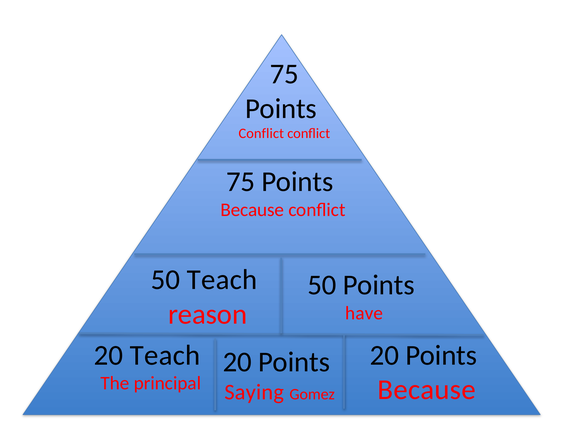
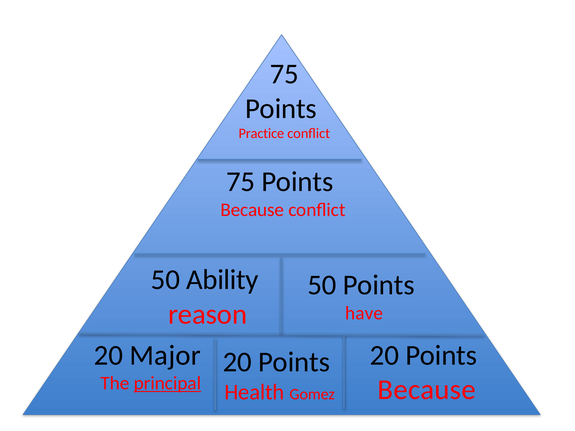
Conflict: Conflict -> Practice (261, 134)
50 Teach: Teach -> Ability (222, 280)
20 Teach: Teach -> Major (165, 355)
principal underline: none -> present (167, 384)
Saying: Saying -> Health (254, 392)
